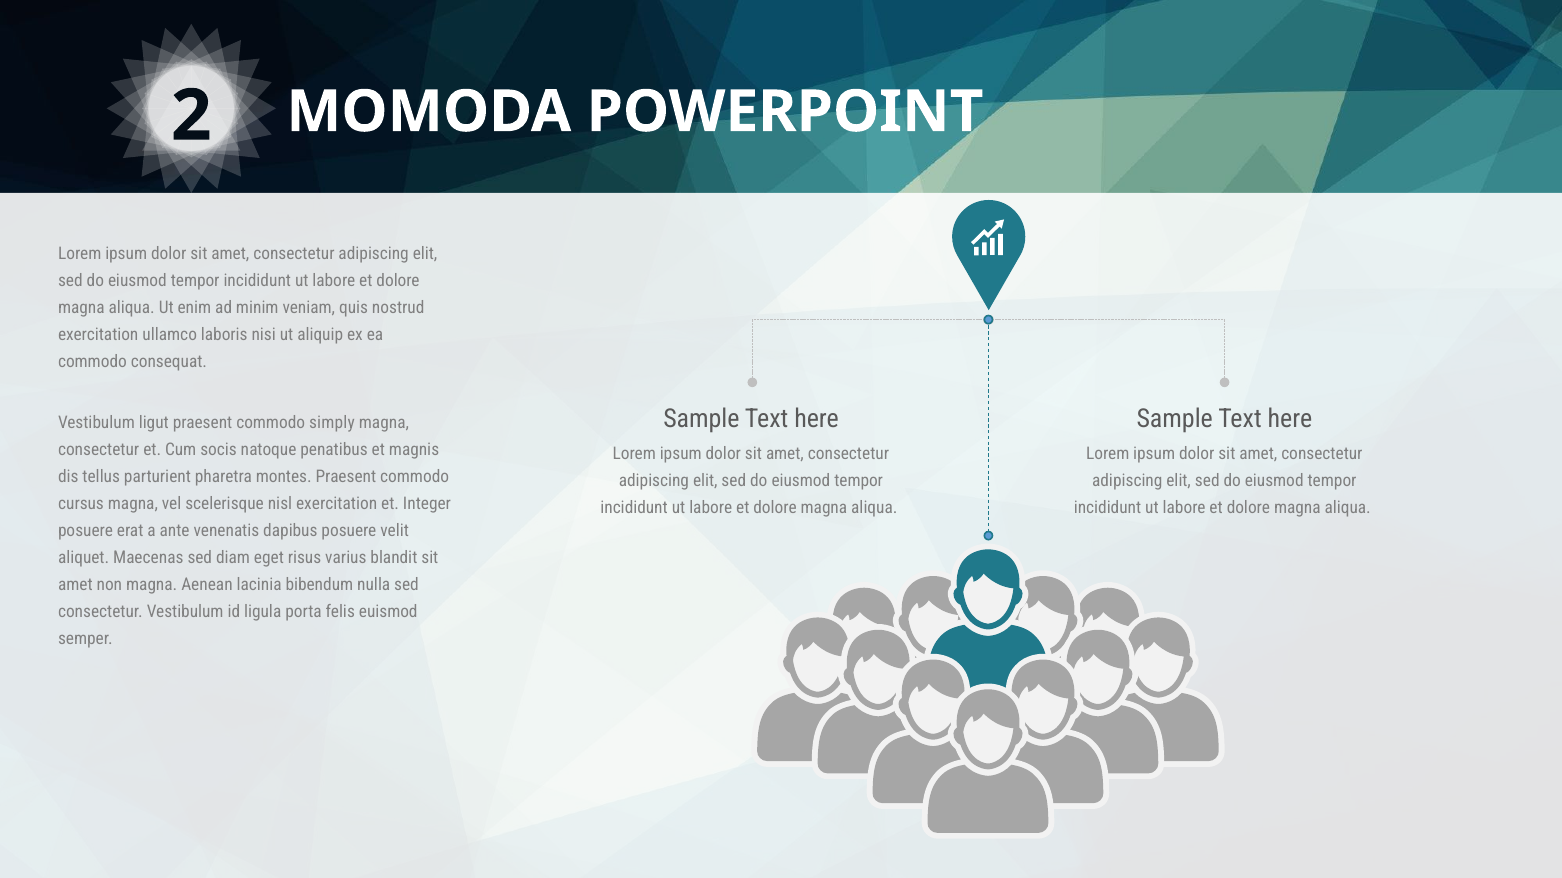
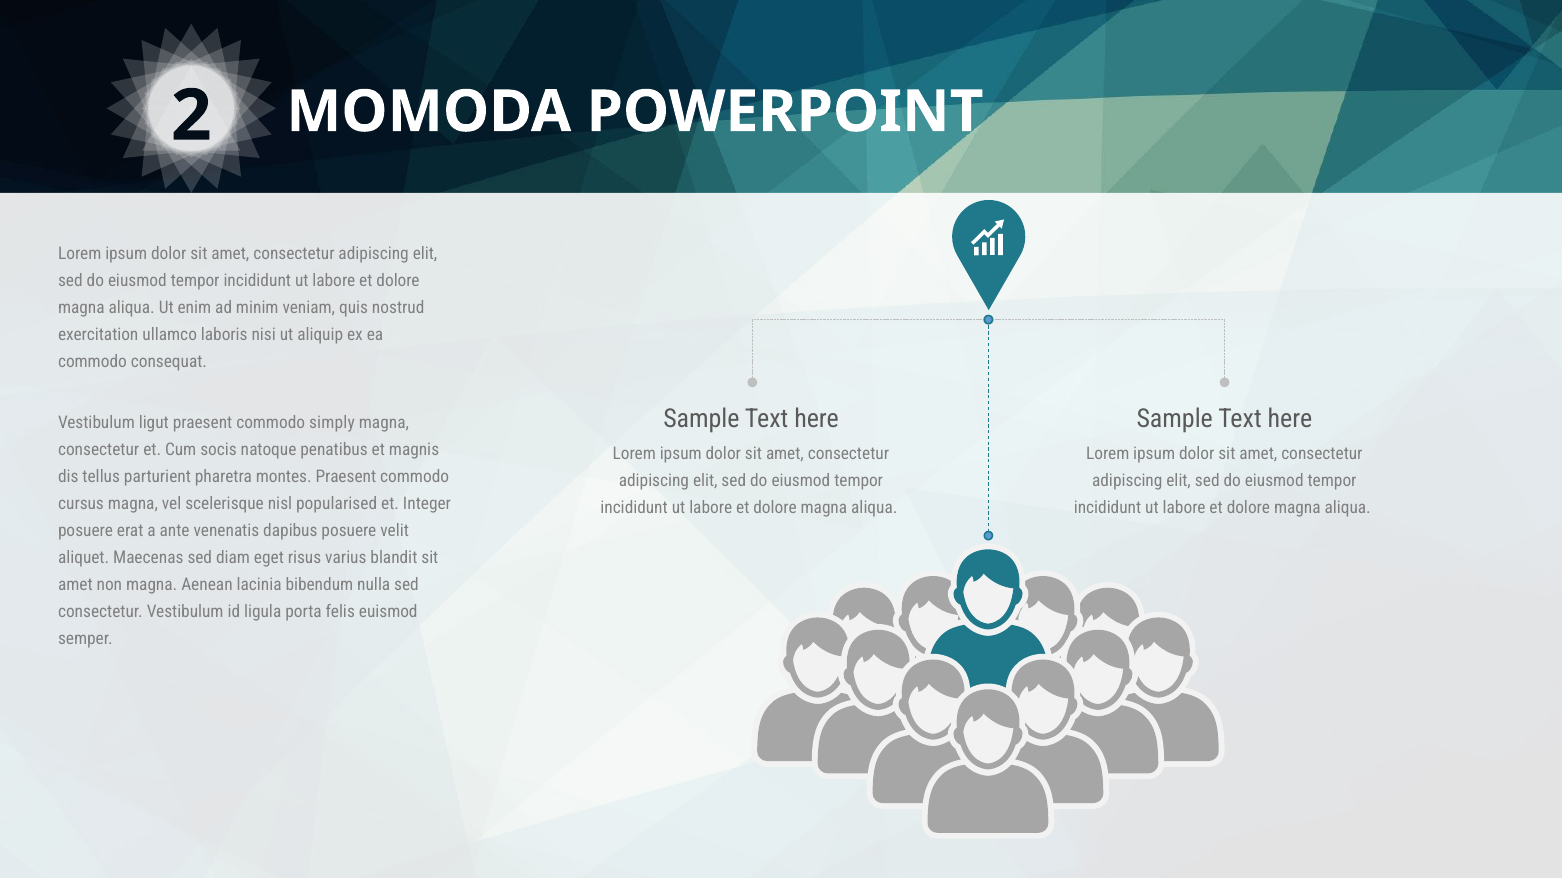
nisl exercitation: exercitation -> popularised (337, 504)
